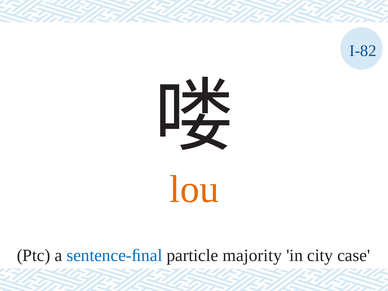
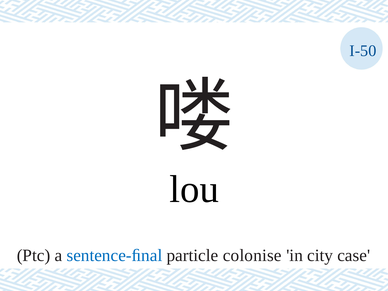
I-82: I-82 -> I-50 (363, 51)
lou colour: orange -> black (194, 189)
majority: majority -> colonise (252, 255)
